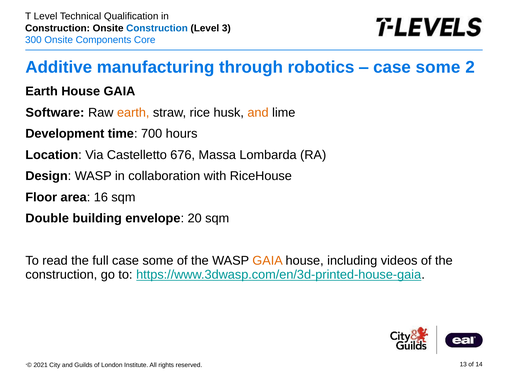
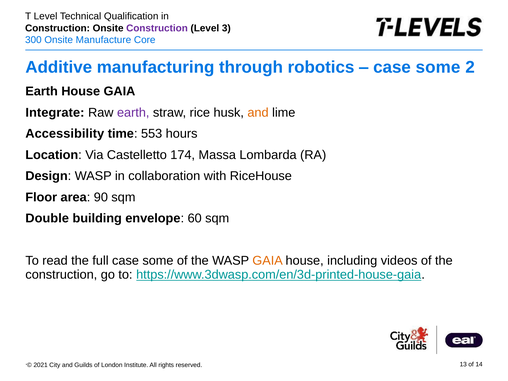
Construction colour: blue -> purple (157, 28)
Components: Components -> Manufacture (103, 40)
Software: Software -> Integrate (55, 113)
earth colour: orange -> purple (133, 113)
Development: Development -> Accessibility (65, 134)
700: 700 -> 553 (152, 134)
676: 676 -> 174 (183, 155)
16: 16 -> 90 (101, 197)
20: 20 -> 60 (195, 218)
